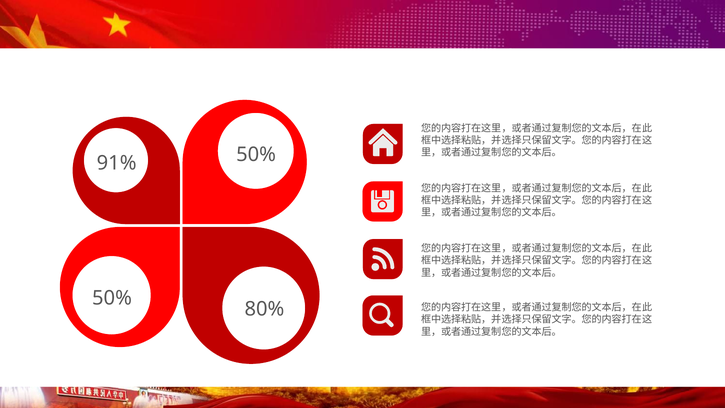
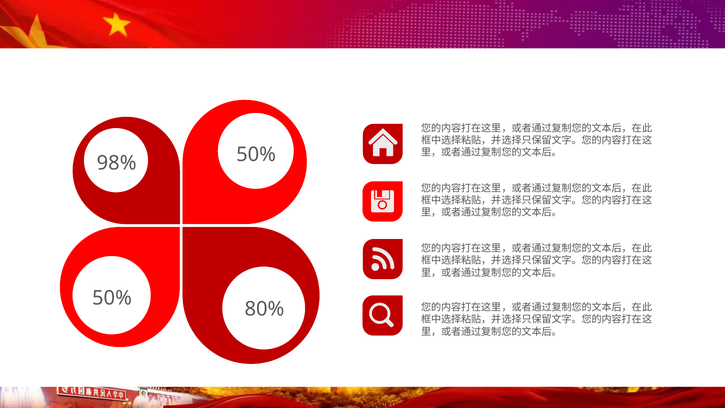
91%: 91% -> 98% (117, 163)
